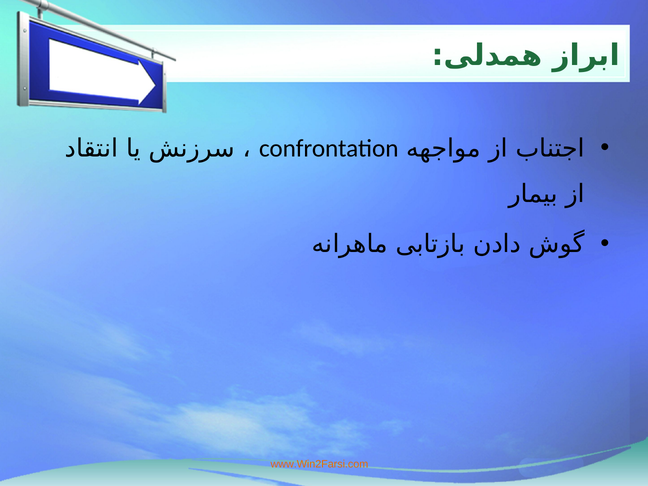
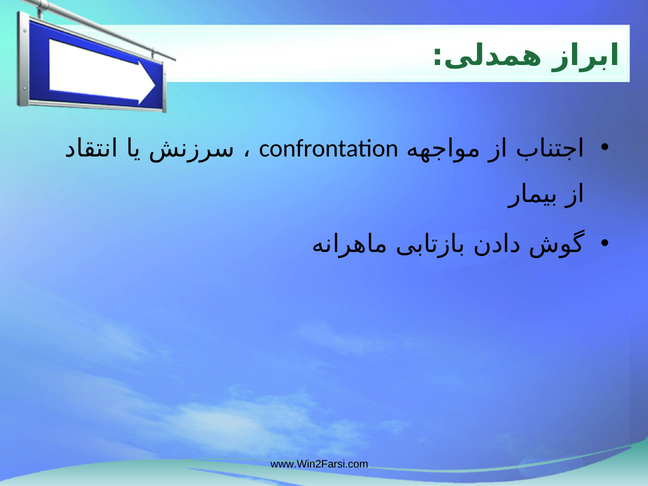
www.Win2Farsi.com colour: orange -> black (319, 464)
